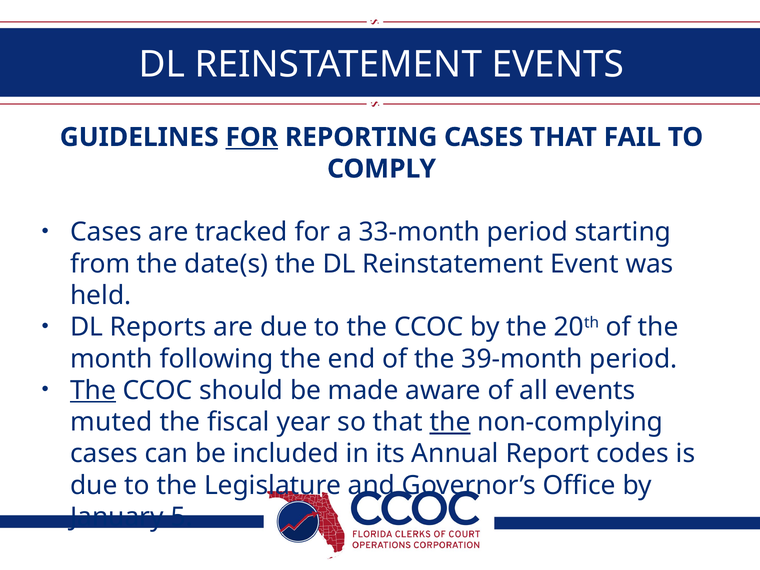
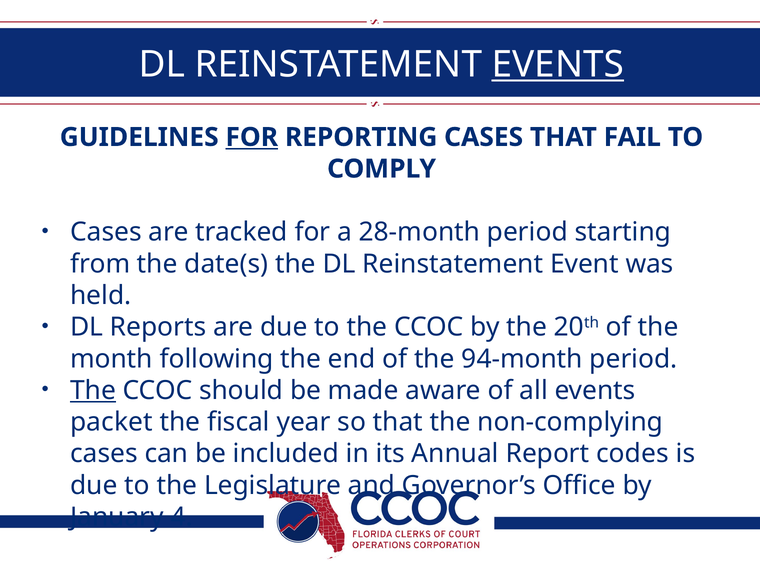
EVENTS underline: none -> present (558, 64)
33-month: 33-month -> 28-month (419, 232)
39-month: 39-month -> 94-month (522, 359)
muted: muted -> packet (111, 422)
the underline: present -> none (450, 422)
5: 5 -> 4 (182, 517)
